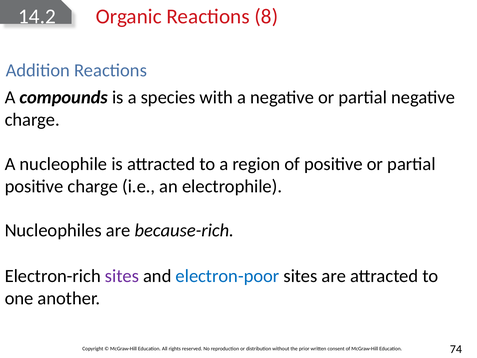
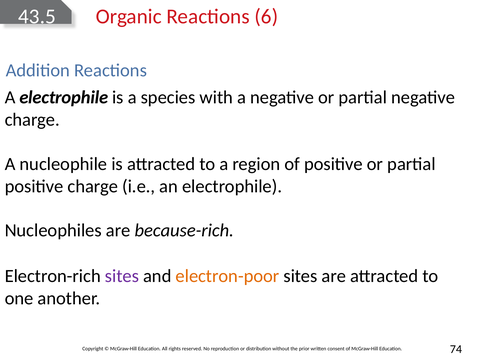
14.2: 14.2 -> 43.5 (37, 17)
8: 8 -> 6 (266, 17)
A compounds: compounds -> electrophile (64, 97)
electron-poor colour: blue -> orange (227, 276)
